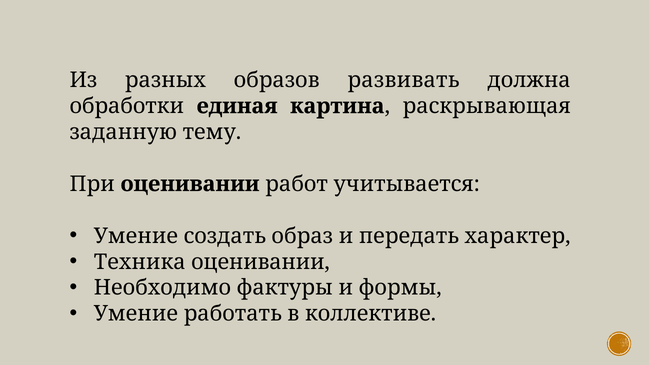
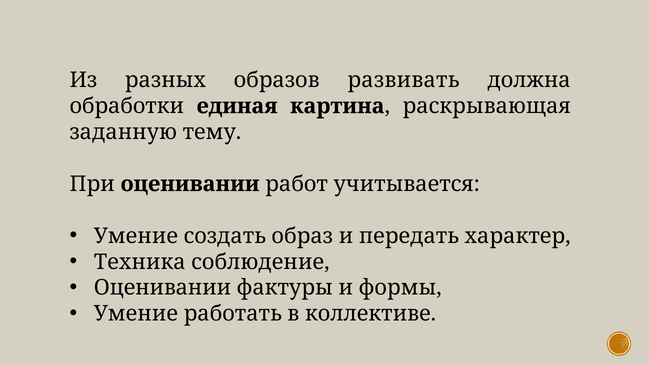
Техника оценивании: оценивании -> соблюдение (260, 262)
Необходимо: Необходимо -> Оценивании (163, 288)
